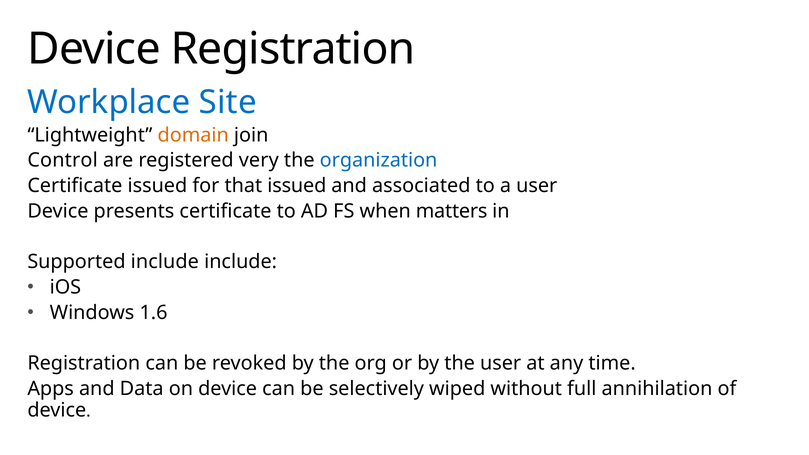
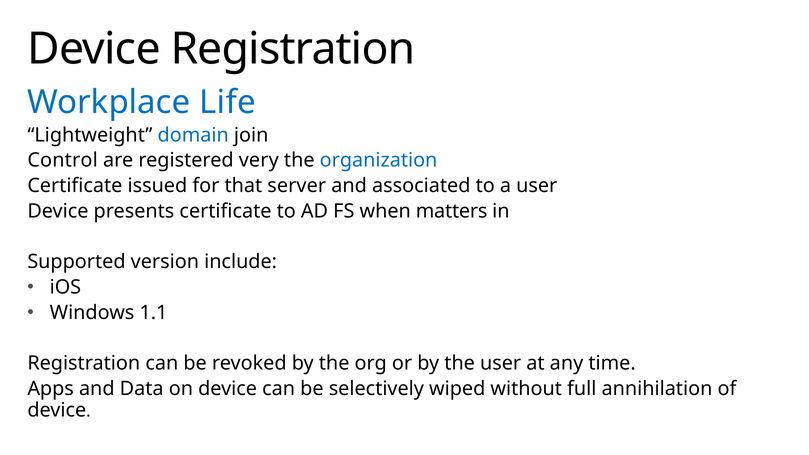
Site: Site -> Life (228, 102)
domain colour: orange -> blue (193, 135)
that issued: issued -> server (297, 186)
Supported include: include -> version (165, 262)
1.6: 1.6 -> 1.1 (154, 313)
